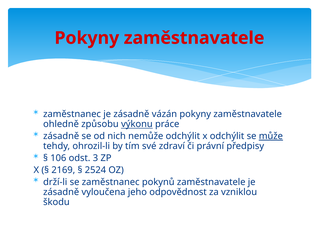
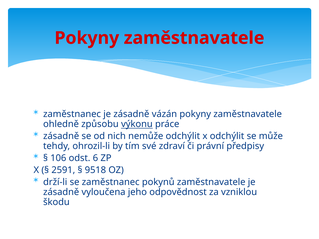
může underline: present -> none (271, 136)
3: 3 -> 6 (95, 158)
2169: 2169 -> 2591 (63, 170)
2524: 2524 -> 9518 (95, 170)
